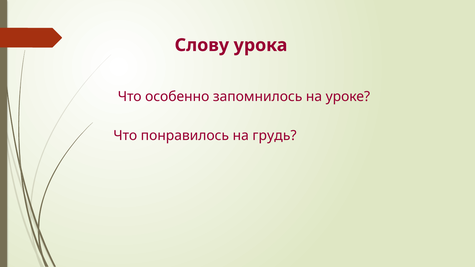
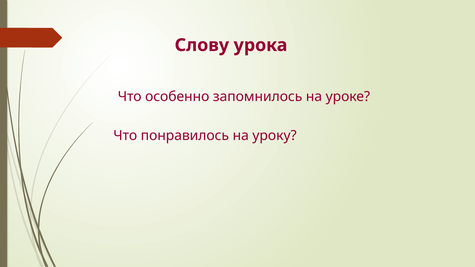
грудь: грудь -> уроку (275, 136)
